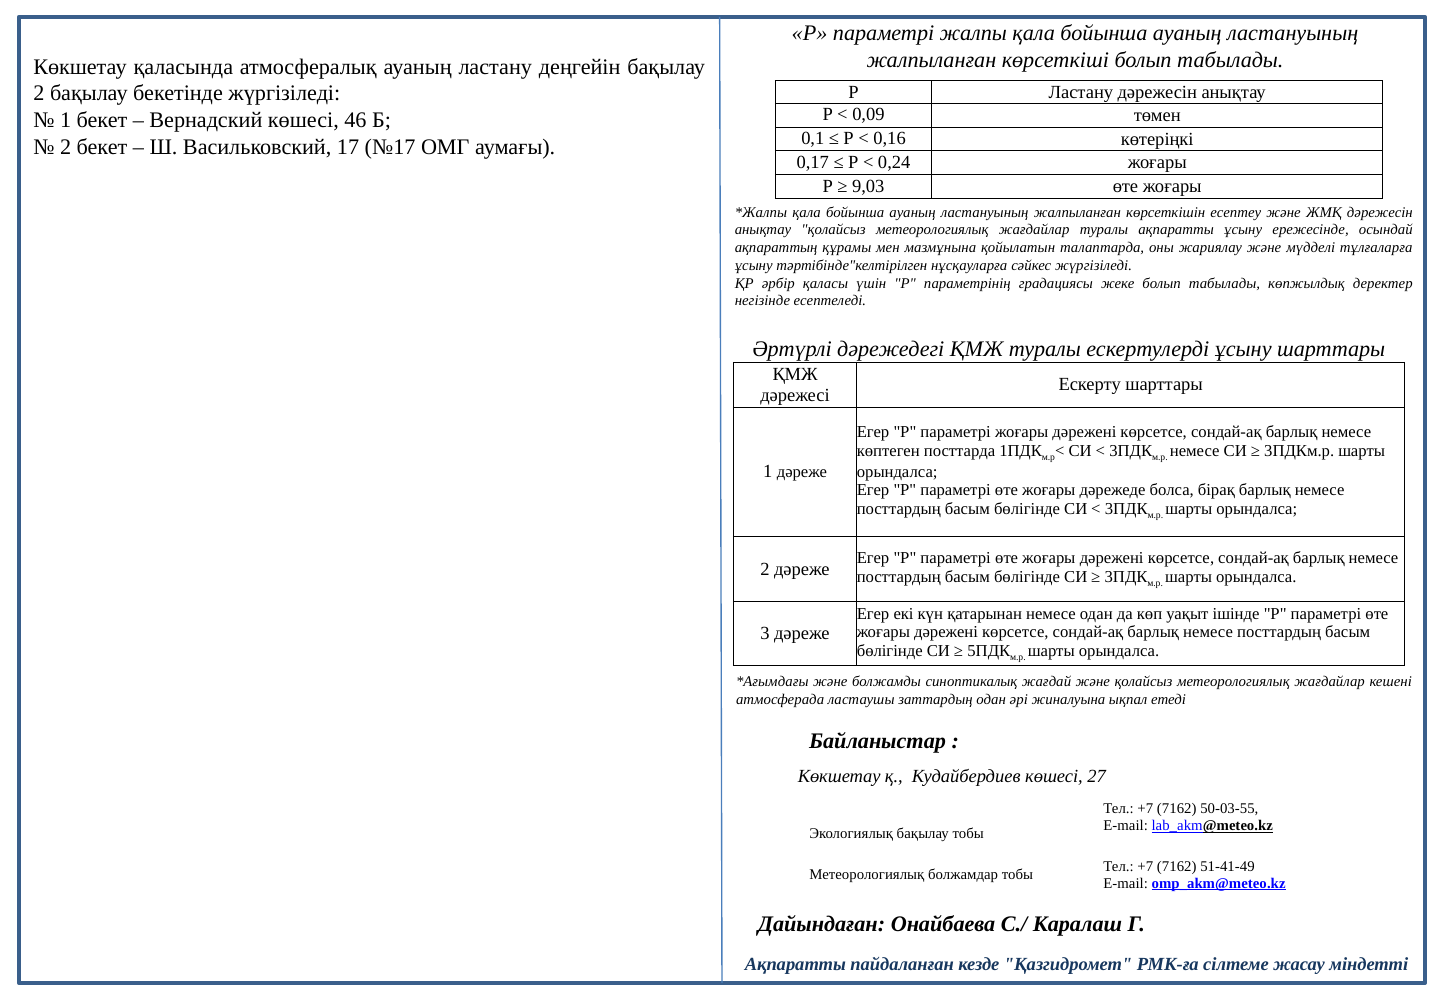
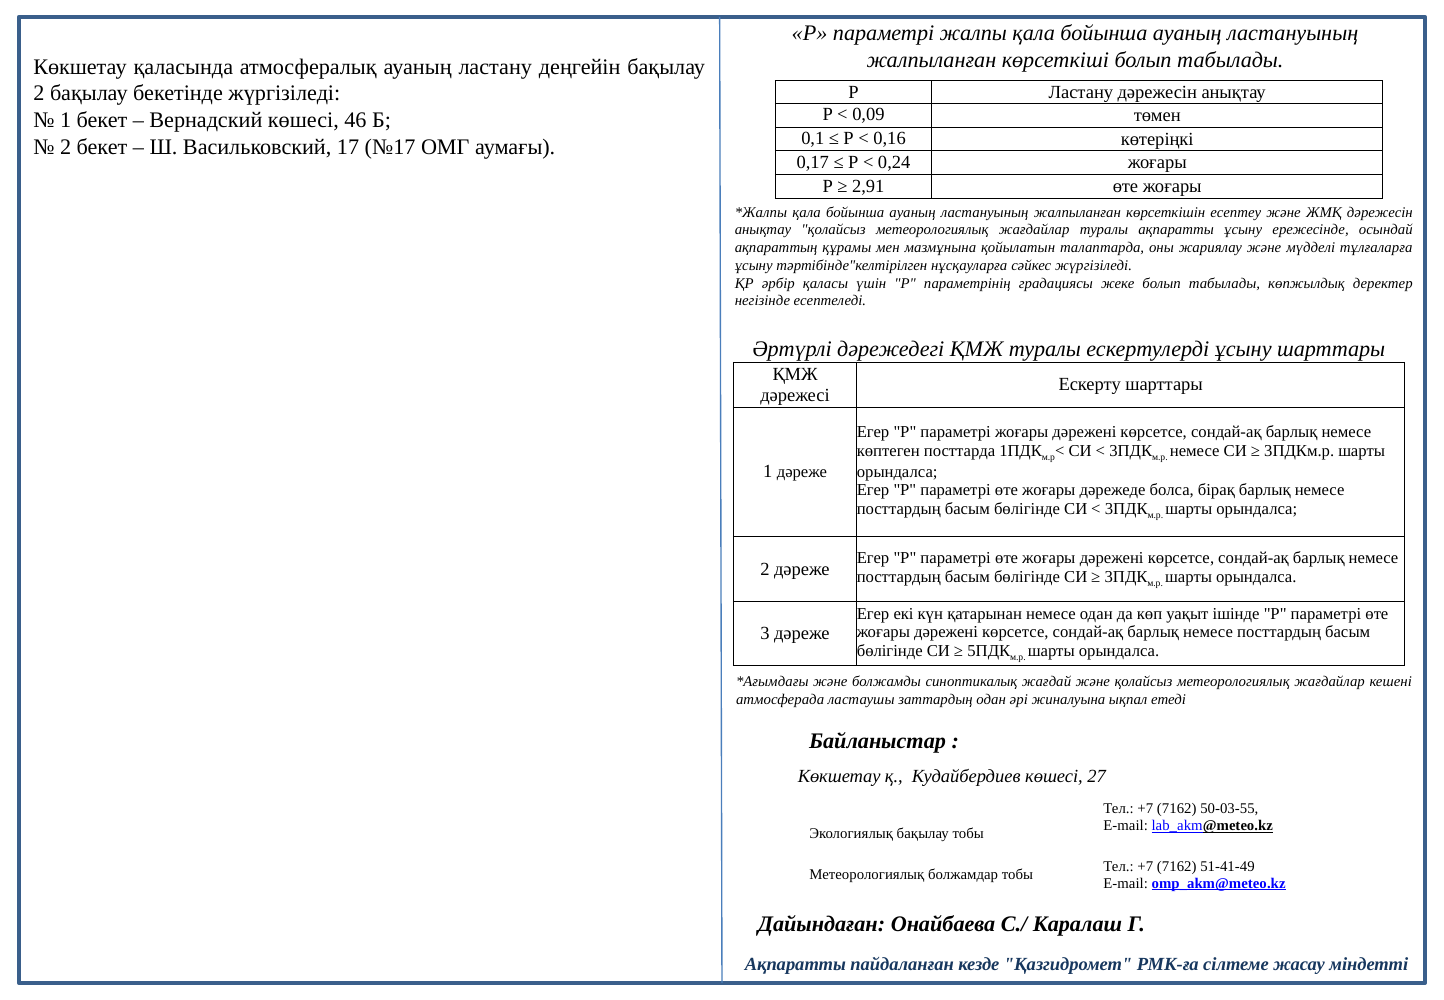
9,03: 9,03 -> 2,91 (868, 186)
